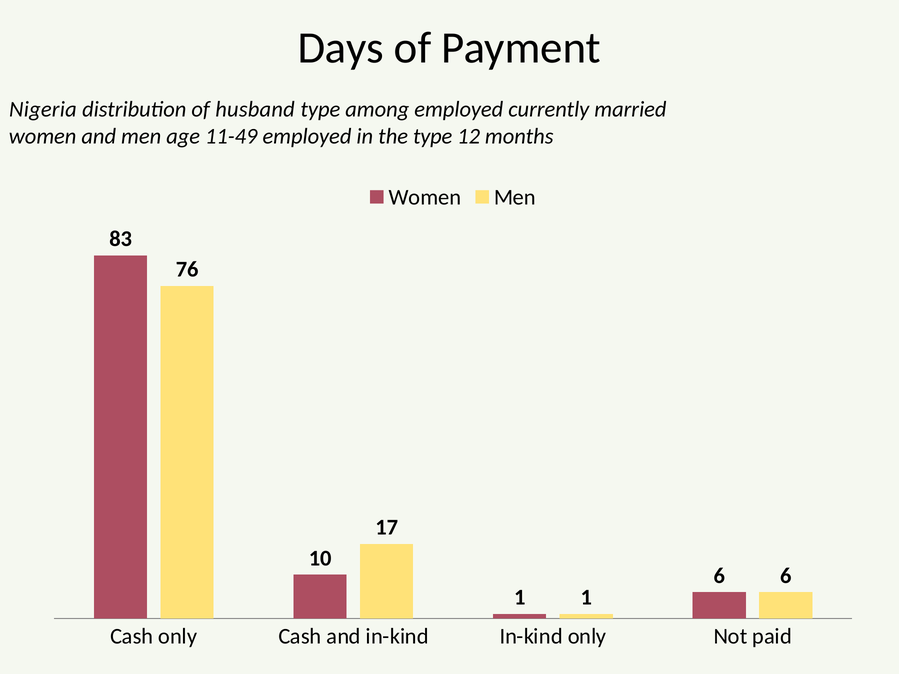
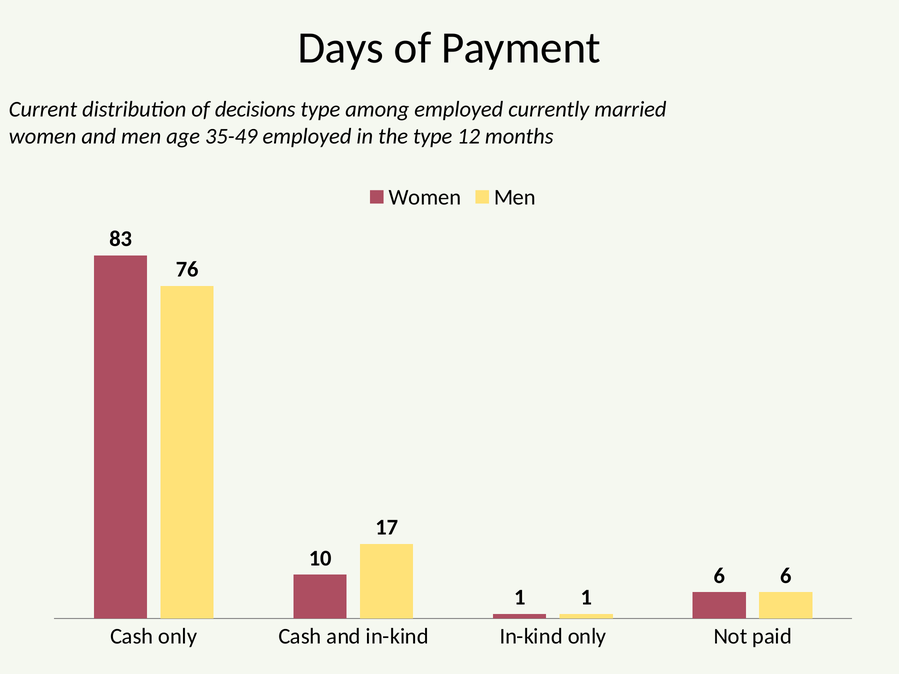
Nigeria: Nigeria -> Current (43, 109)
husband: husband -> decisions (255, 109)
11-49: 11-49 -> 35-49 (231, 136)
